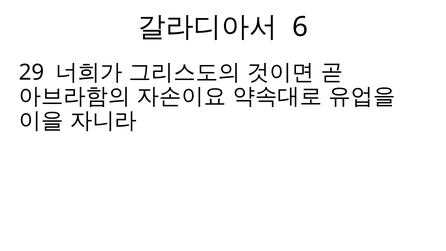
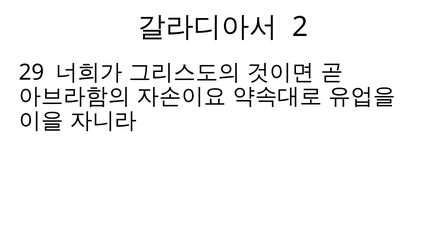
6: 6 -> 2 (300, 27)
